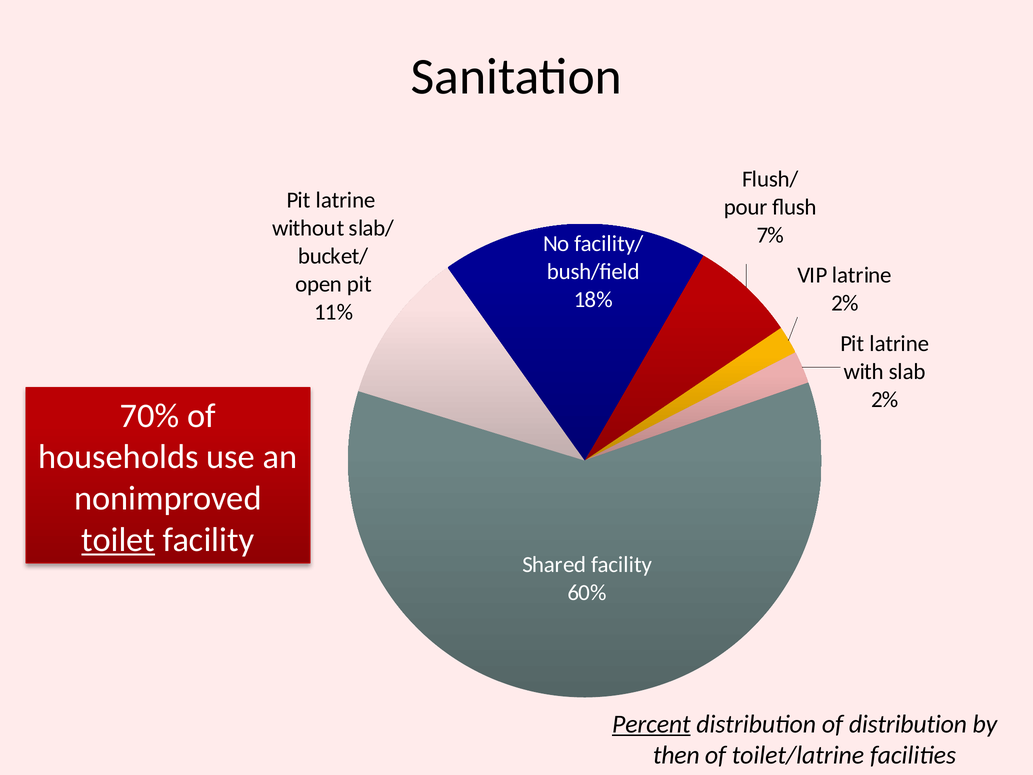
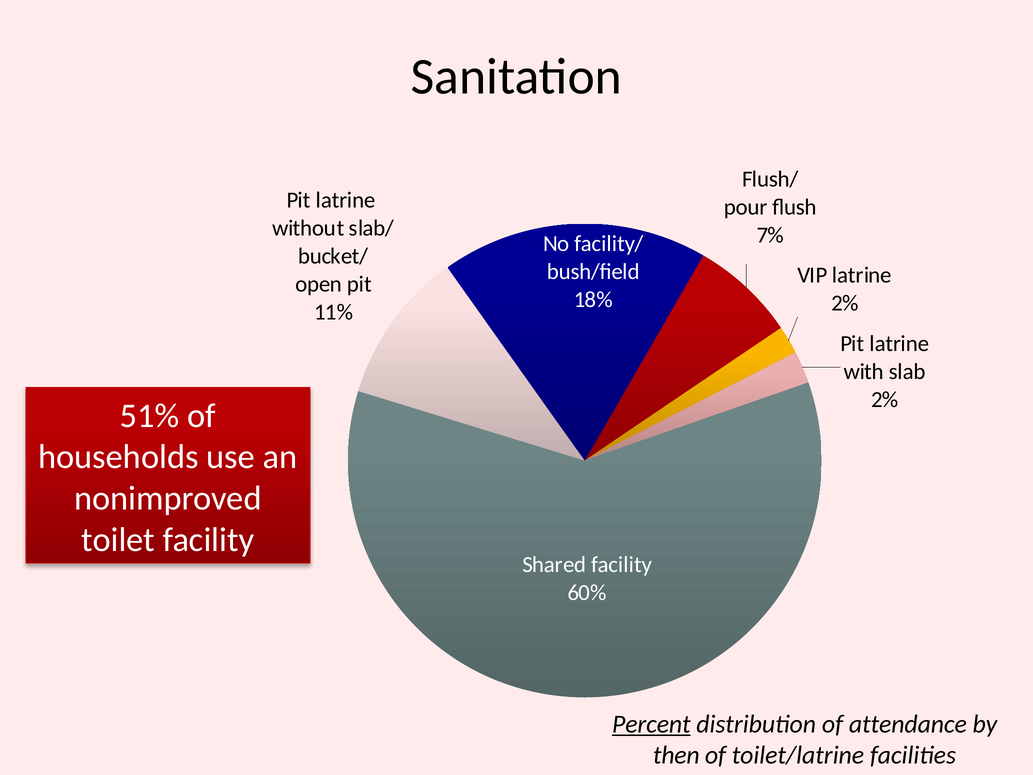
70%: 70% -> 51% (150, 415)
toilet underline: present -> none (118, 539)
of distribution: distribution -> attendance (908, 724)
